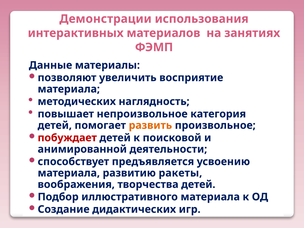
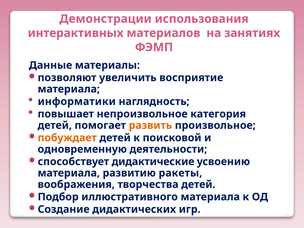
методических: методических -> информатики (77, 102)
побуждает colour: red -> orange (67, 138)
анимированной: анимированной -> одновременную (82, 149)
предъявляется: предъявляется -> дидактические (153, 162)
